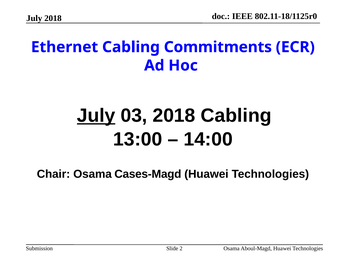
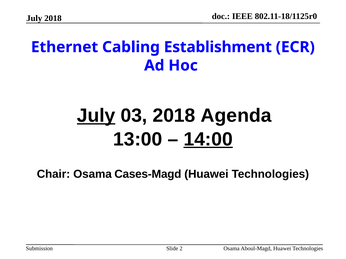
Commitments: Commitments -> Establishment (218, 47)
2018 Cabling: Cabling -> Agenda (236, 116)
14:00 underline: none -> present (208, 139)
